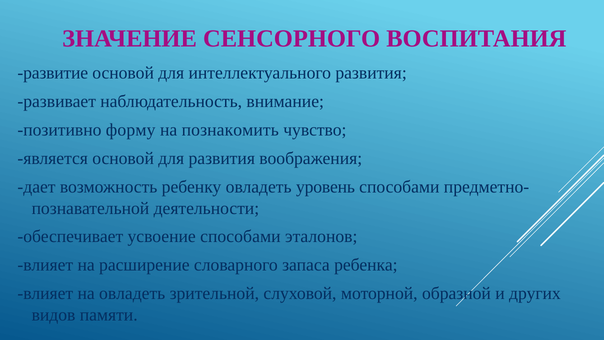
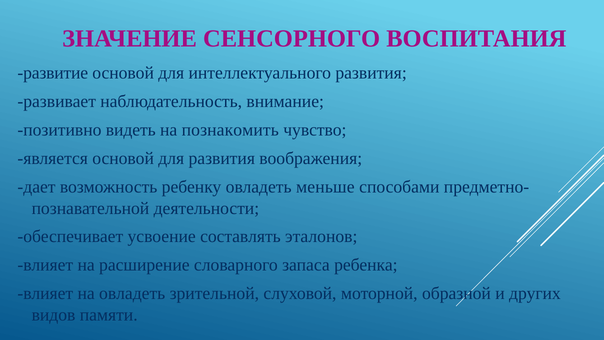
форму: форму -> видеть (131, 130)
уровень: уровень -> меньше (325, 187)
усвоение способами: способами -> составлять (240, 237)
